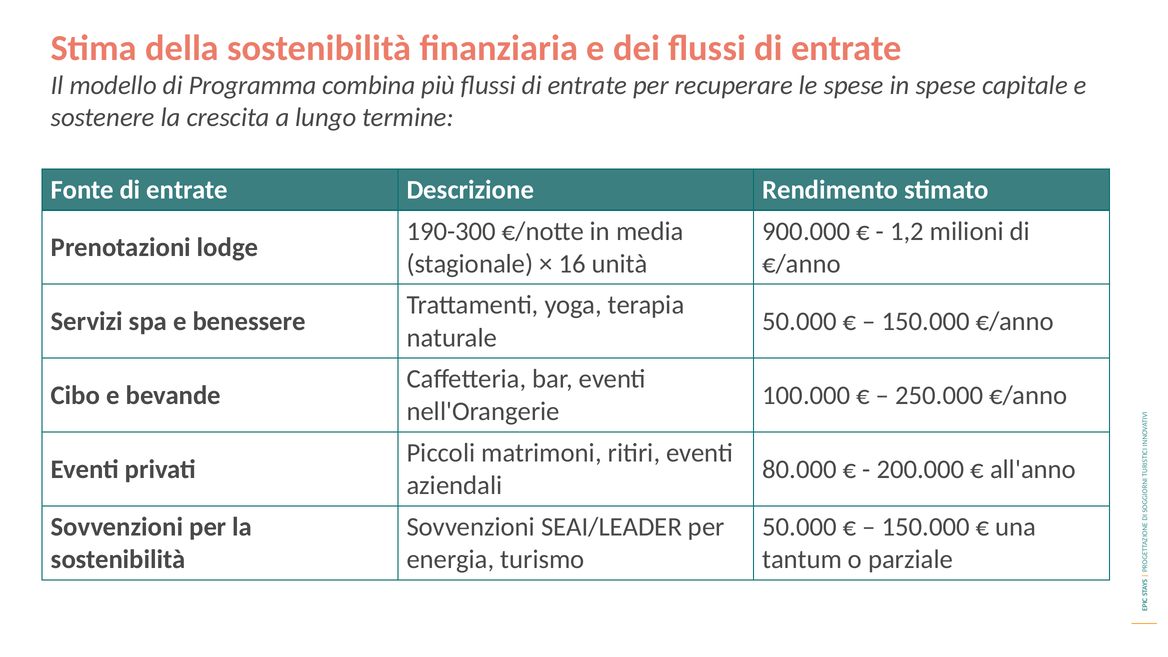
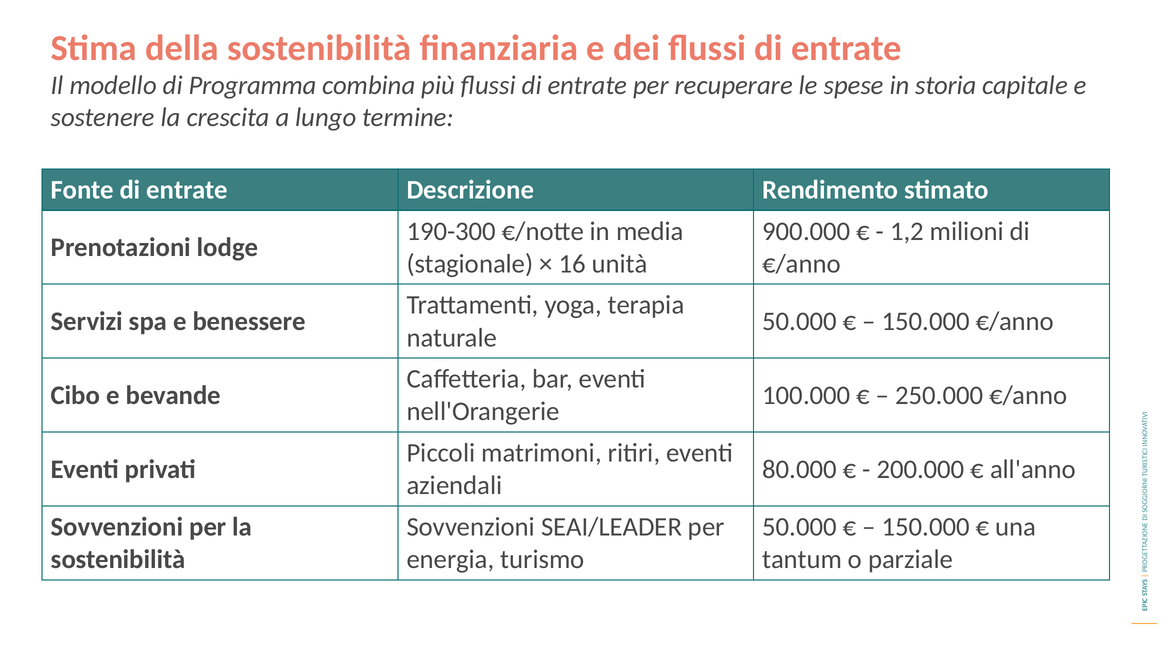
in spese: spese -> storia (946, 85)
